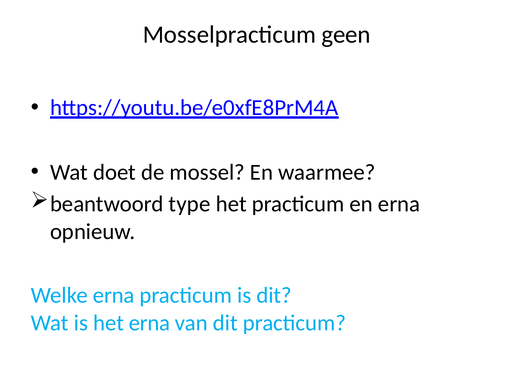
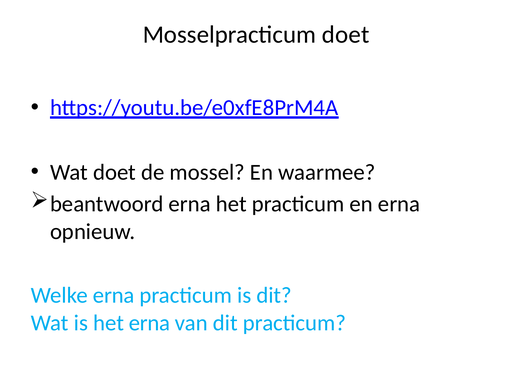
Mosselpracticum geen: geen -> doet (346, 35)
beantwoord type: type -> erna (190, 204)
